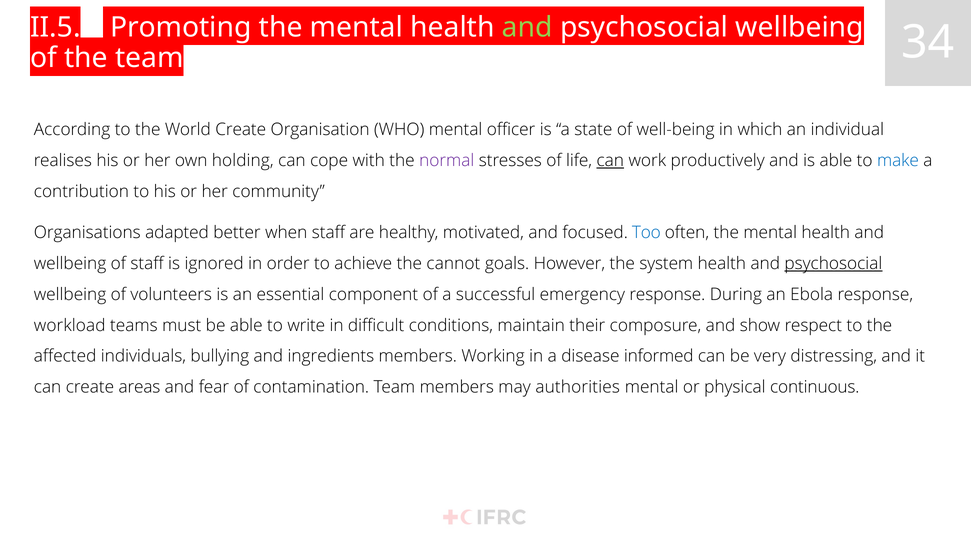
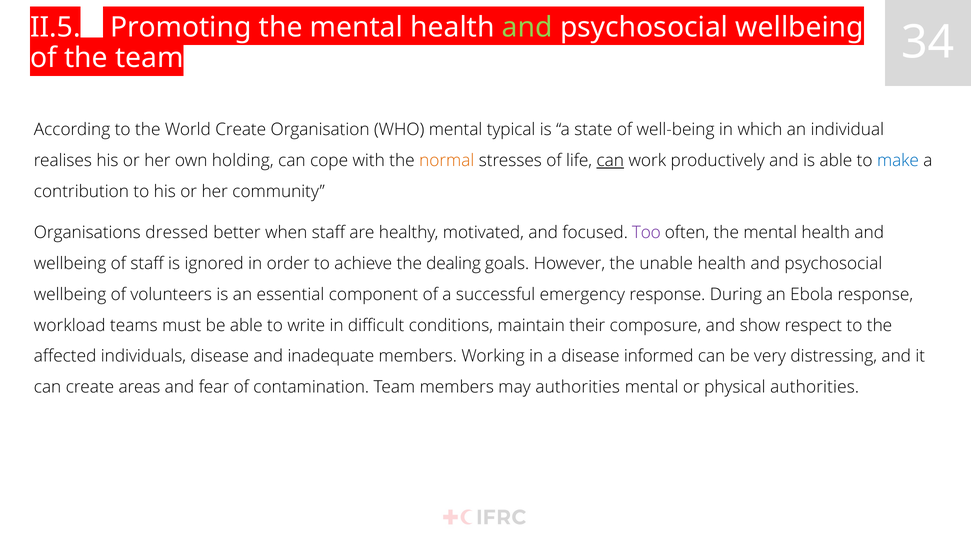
officer: officer -> typical (511, 130)
normal colour: purple -> orange (447, 161)
adapted: adapted -> dressed (177, 233)
Too colour: blue -> purple (646, 233)
cannot: cannot -> dealing (454, 264)
system: system -> unable (666, 264)
psychosocial underline: present -> none (833, 264)
individuals bullying: bullying -> disease (220, 356)
ingredients: ingredients -> inadequate (331, 356)
physical continuous: continuous -> authorities (815, 387)
